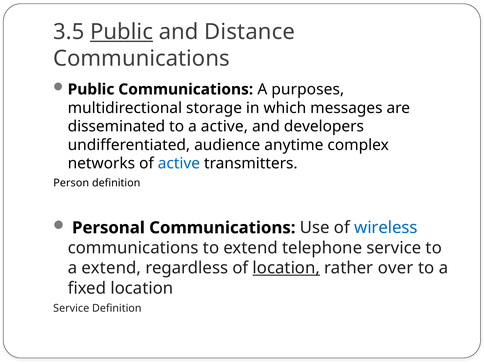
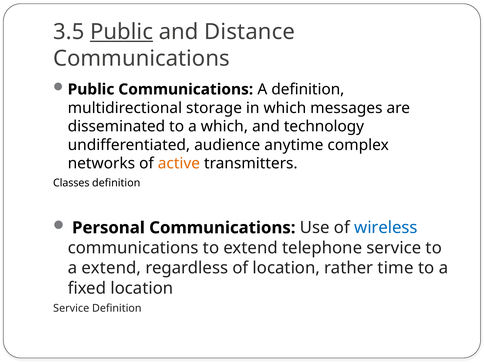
A purposes: purposes -> definition (308, 89)
a active: active -> which (224, 126)
developers: developers -> technology (324, 126)
active colour: blue -> orange (179, 164)
Person: Person -> Classes (71, 183)
location underline: present -> none (286, 268)
over: over -> time (396, 268)
